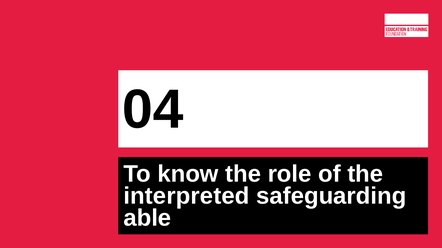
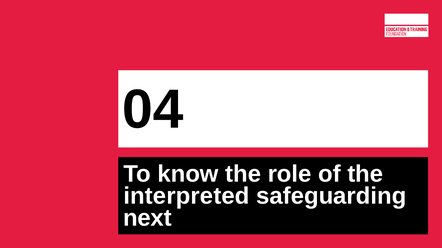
able: able -> next (147, 219)
